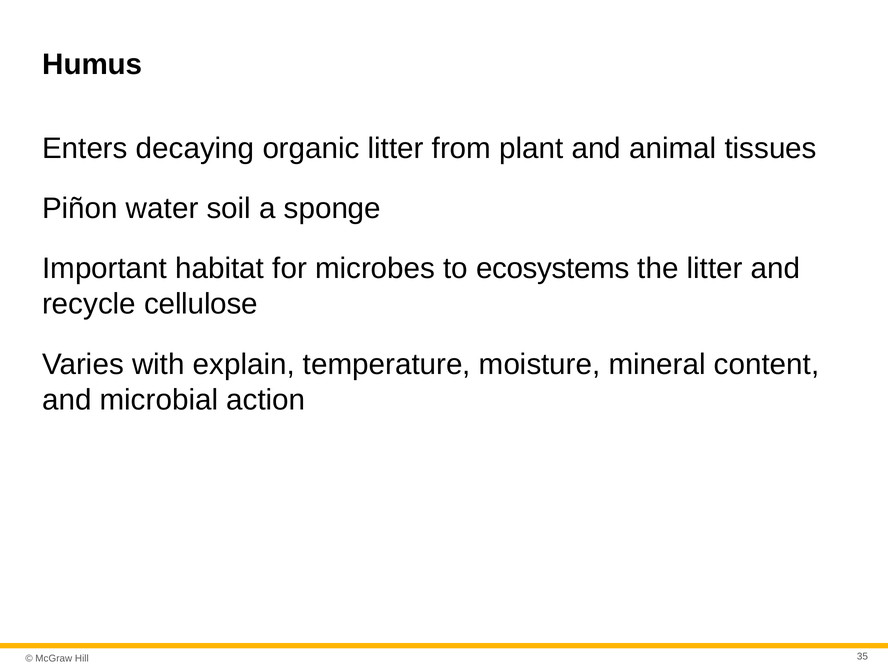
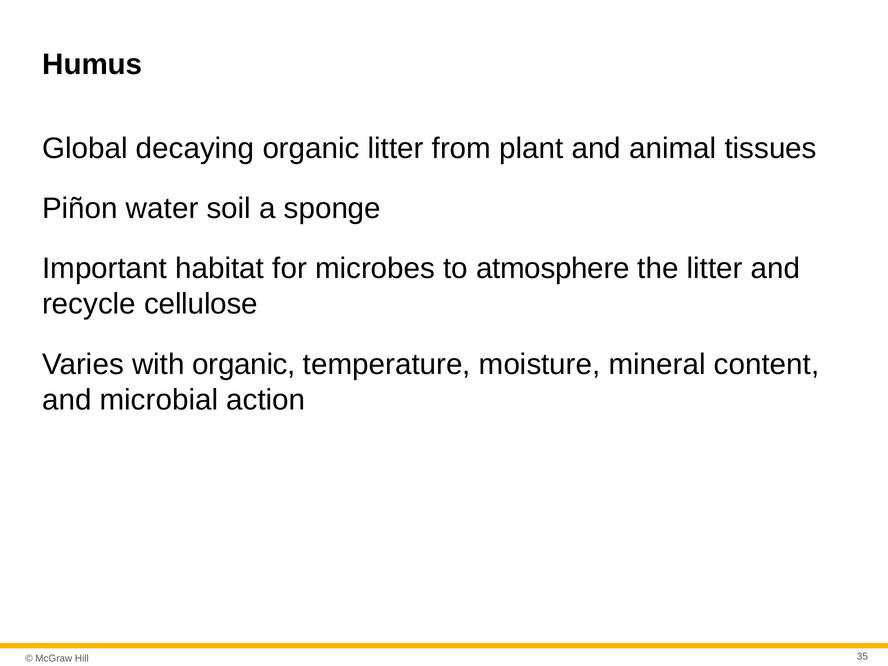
Enters: Enters -> Global (85, 148)
ecosystems: ecosystems -> atmosphere (553, 269)
with explain: explain -> organic (244, 364)
